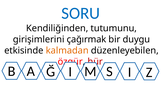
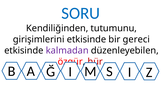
girişimlerini çağırmak: çağırmak -> etkisinde (86, 39)
duygu: duygu -> gereci (136, 39)
kalmadan colour: orange -> purple (67, 50)
